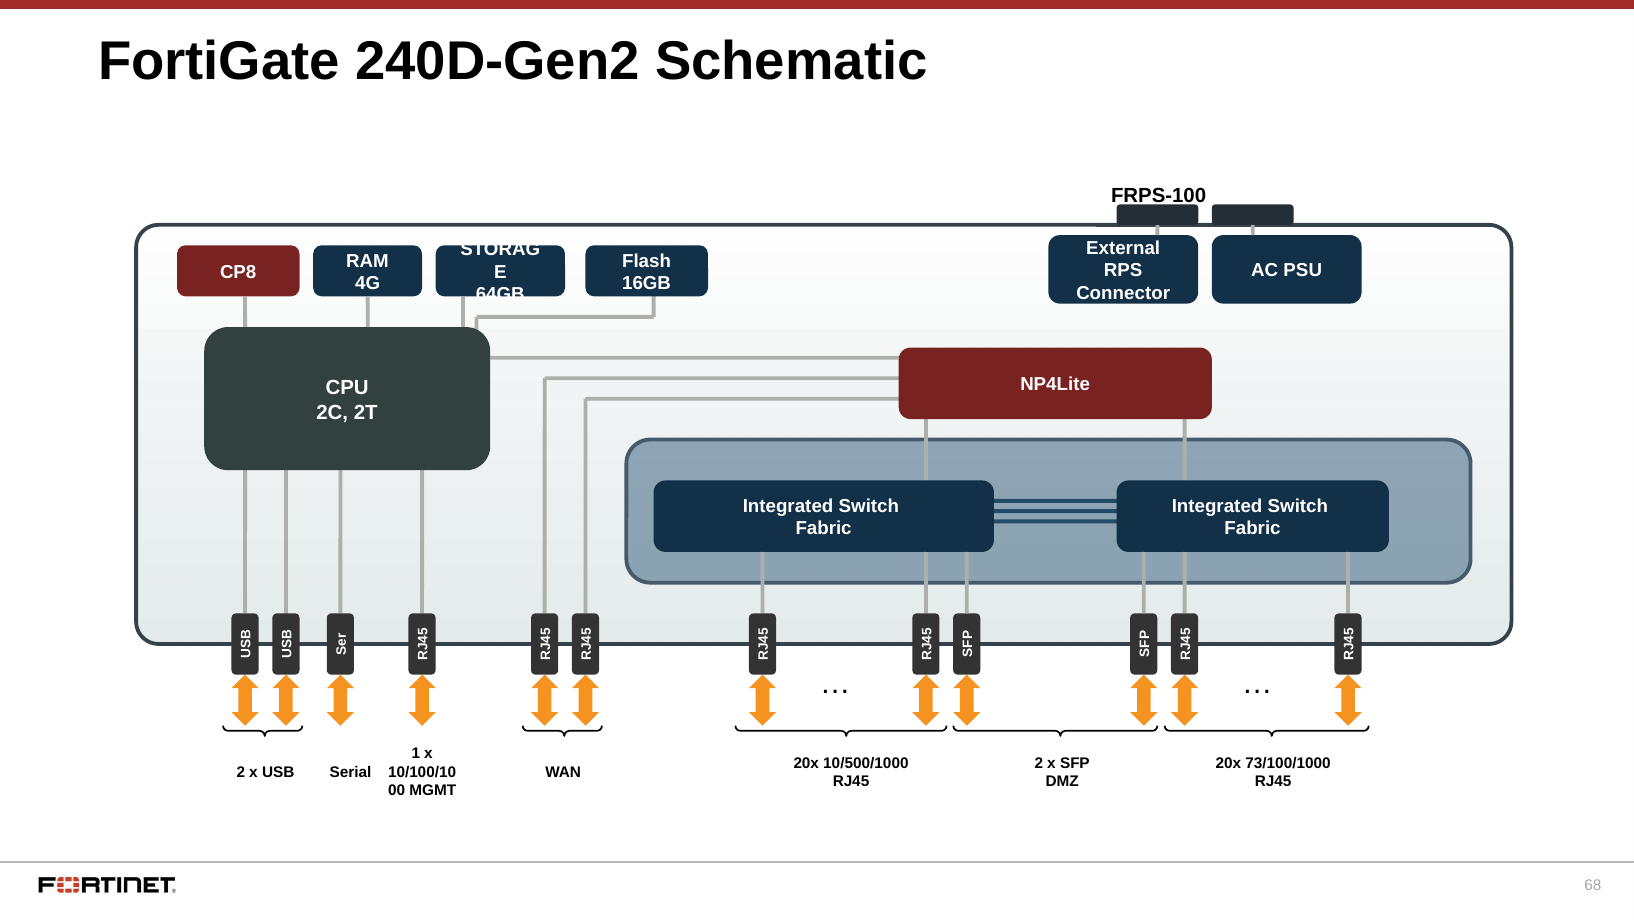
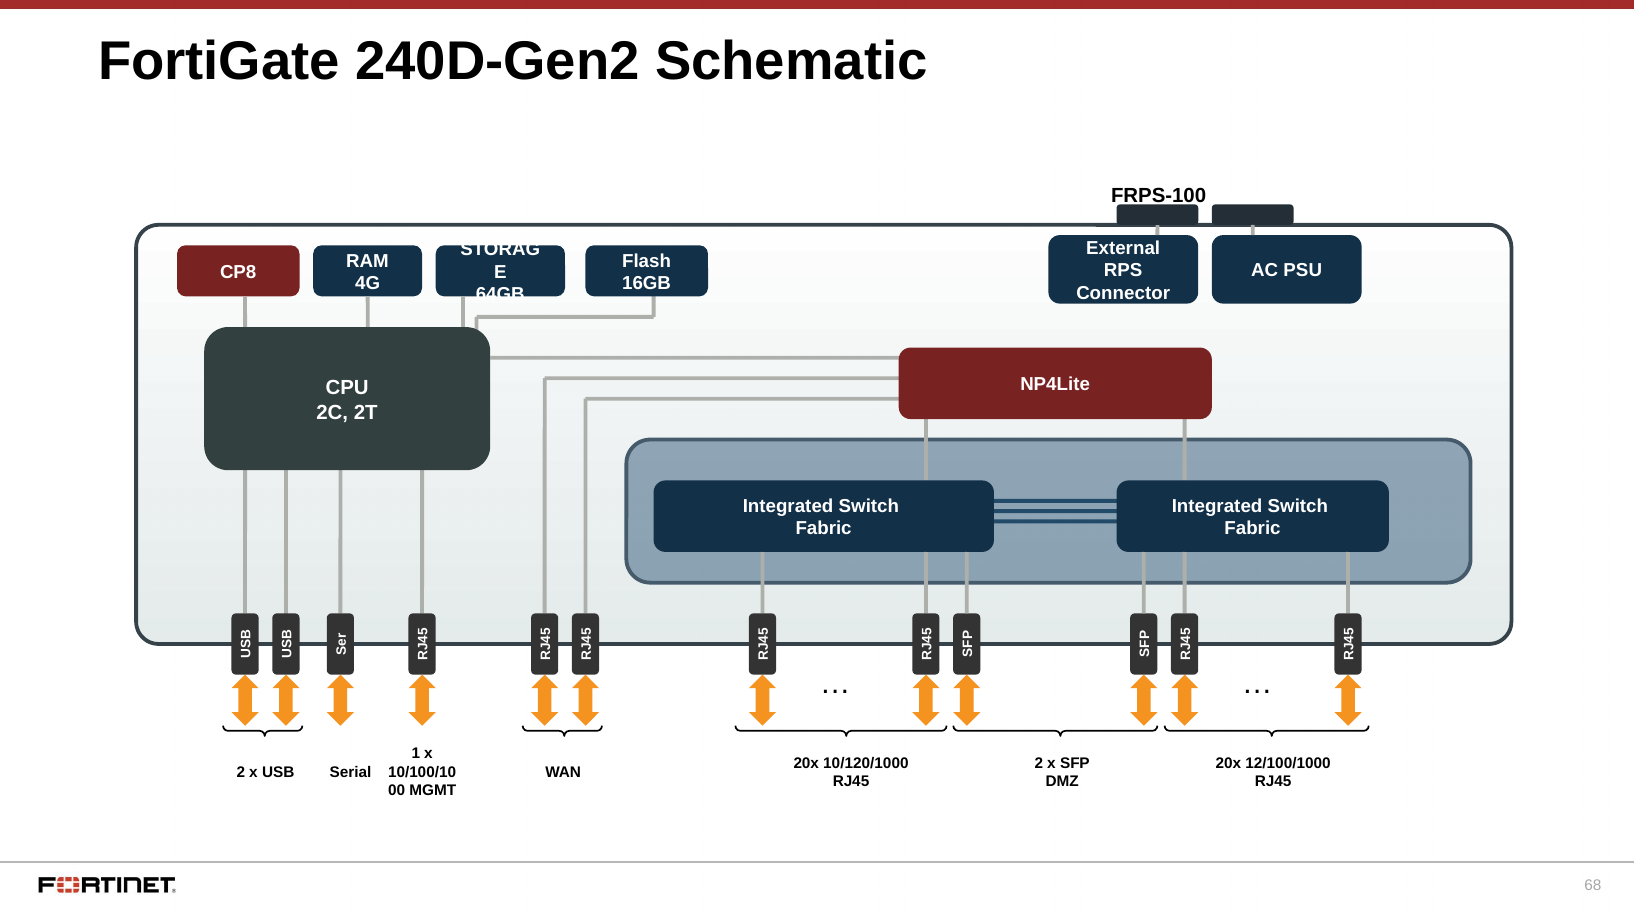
10/500/1000: 10/500/1000 -> 10/120/1000 (866, 763)
73/100/1000: 73/100/1000 -> 12/100/1000 (1288, 763)
